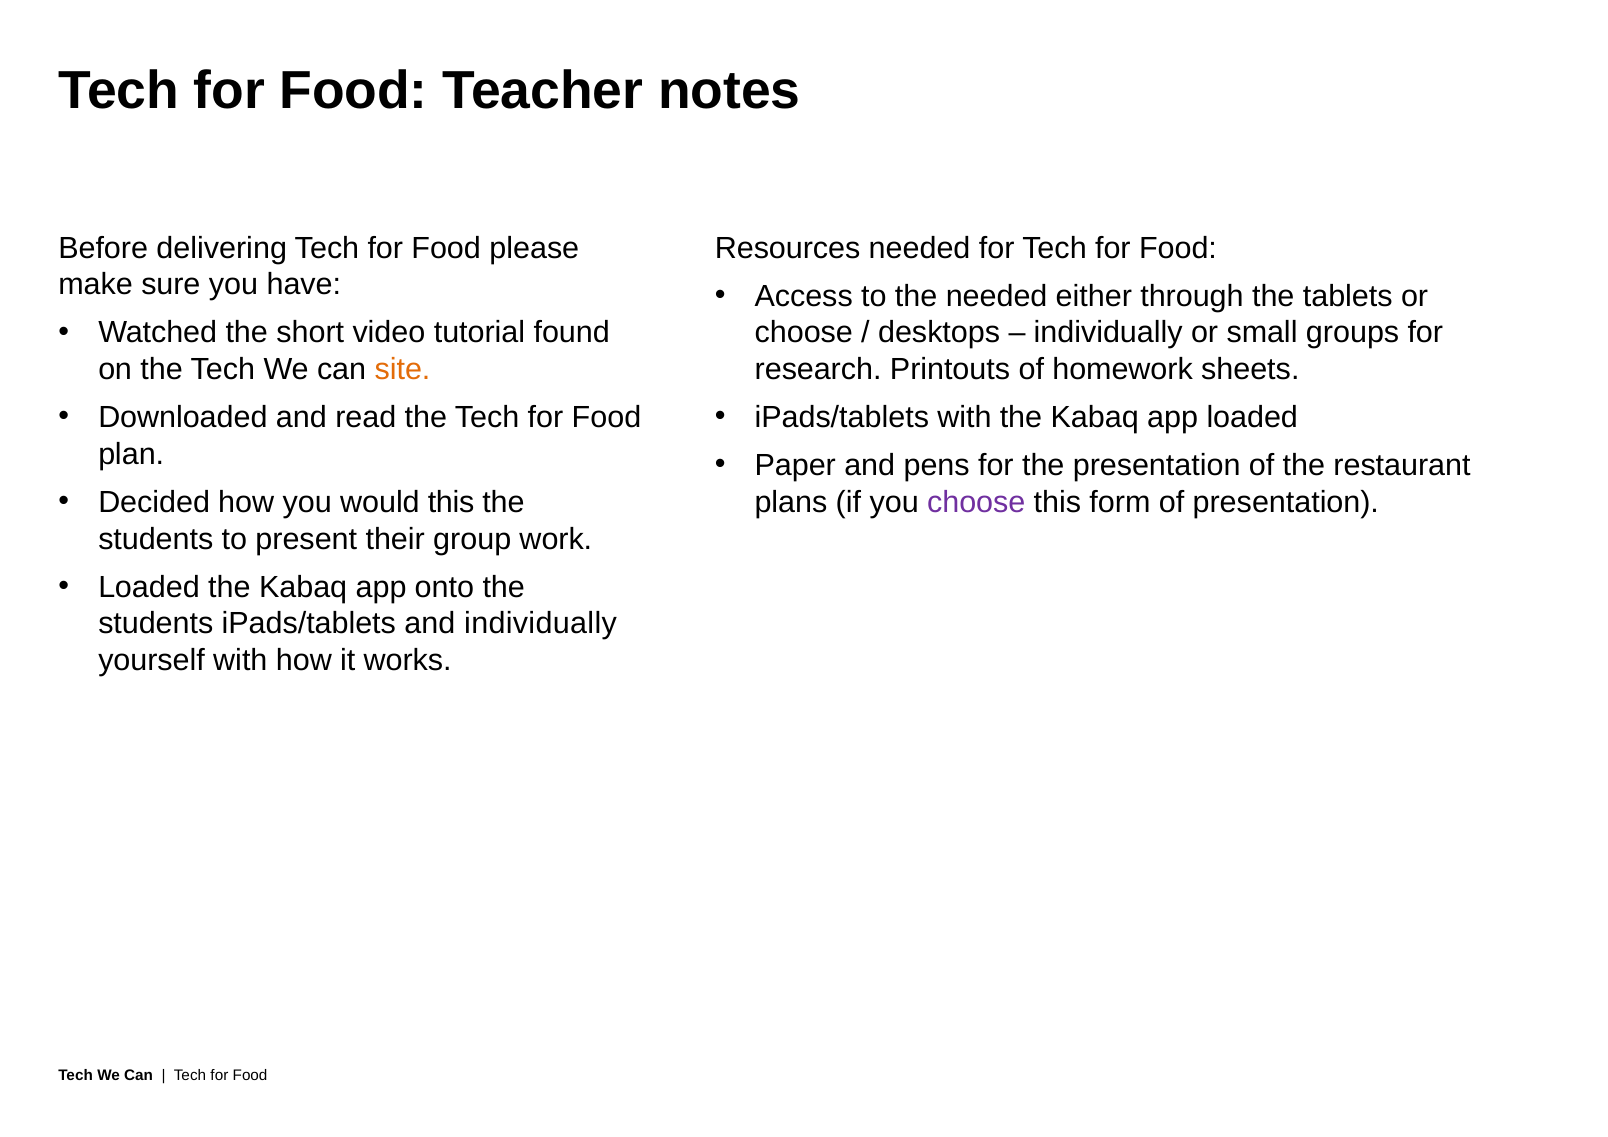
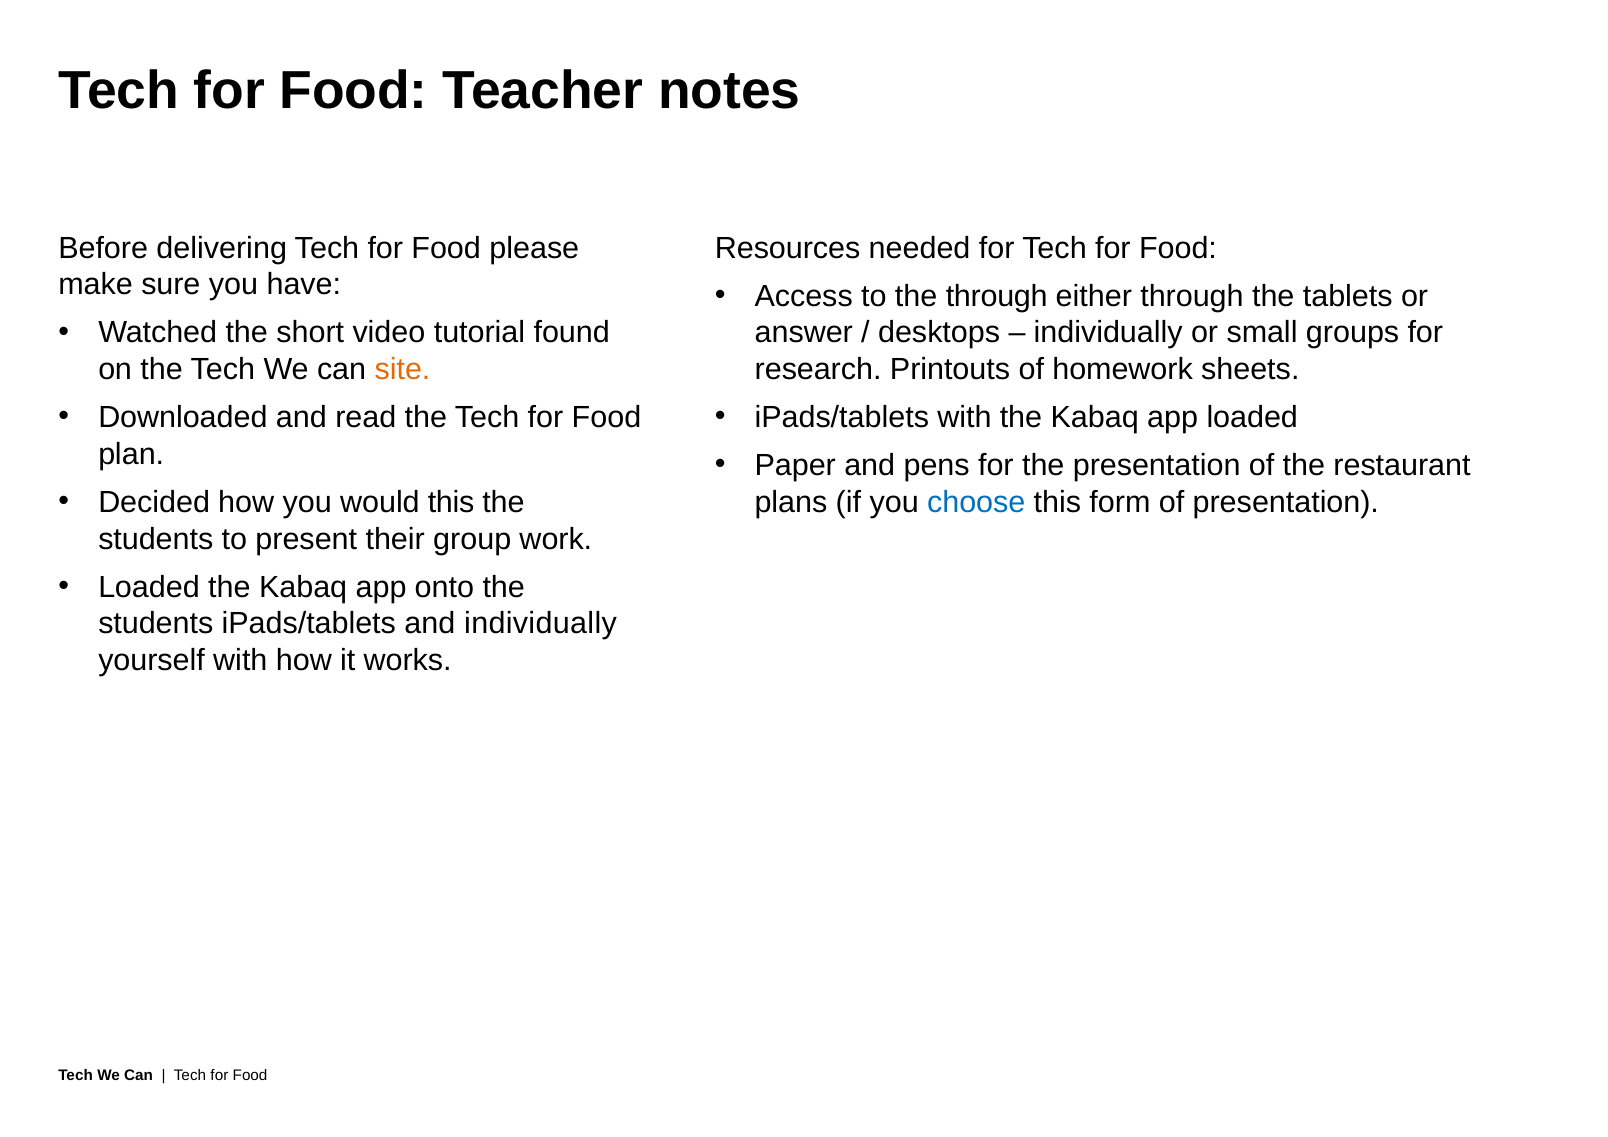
the needed: needed -> through (997, 296)
choose: choose -> answer (804, 333)
choose colour: purple -> blue (976, 502)
